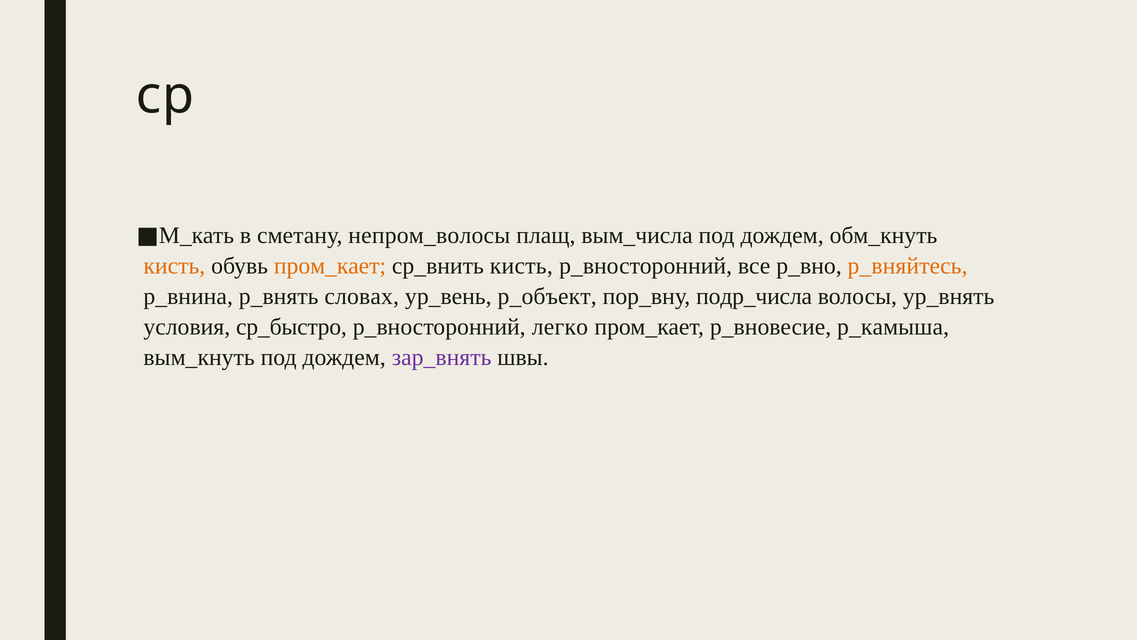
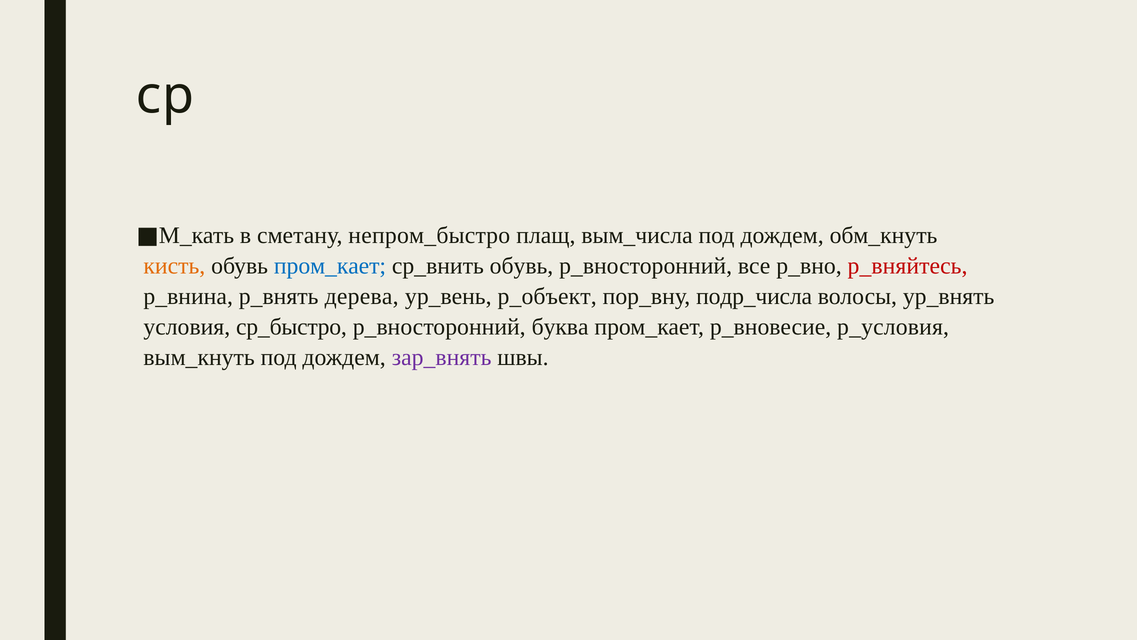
непром_волосы: непром_волосы -> непром_быстро (429, 235)
пром_кает colour: orange -> blue (330, 266)
ср_внить кисть: кисть -> обувь (521, 266)
р_вняйтесь colour: orange -> red (908, 266)
словах: словах -> дерева (362, 296)
легко: легко -> буква (560, 327)
р_камыша: р_камыша -> р_условия (893, 327)
